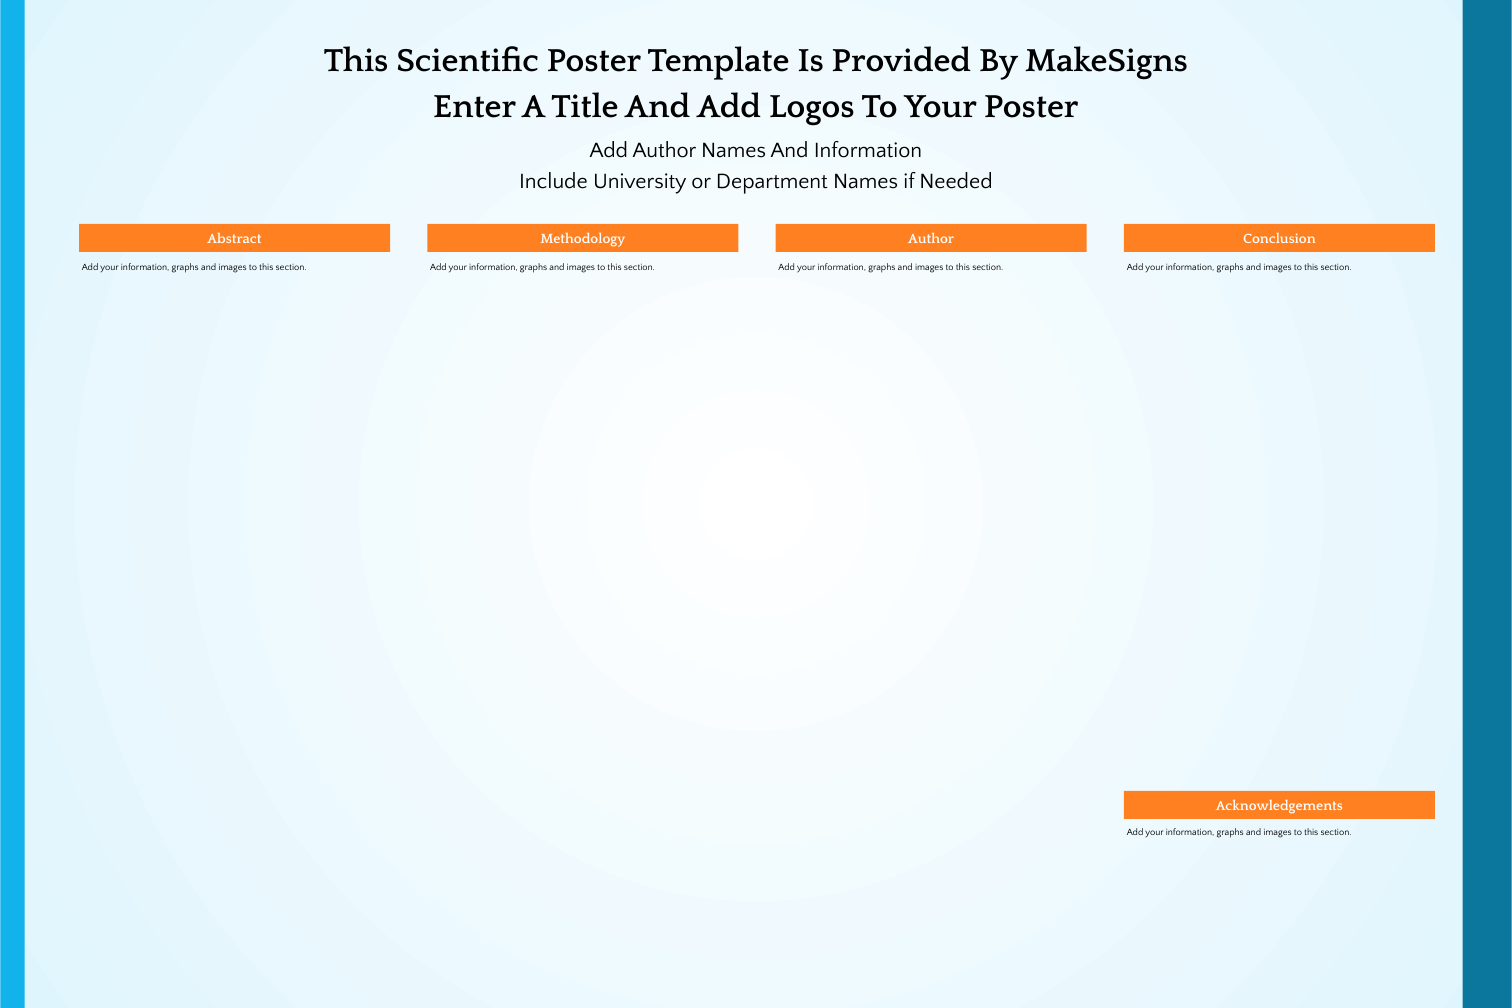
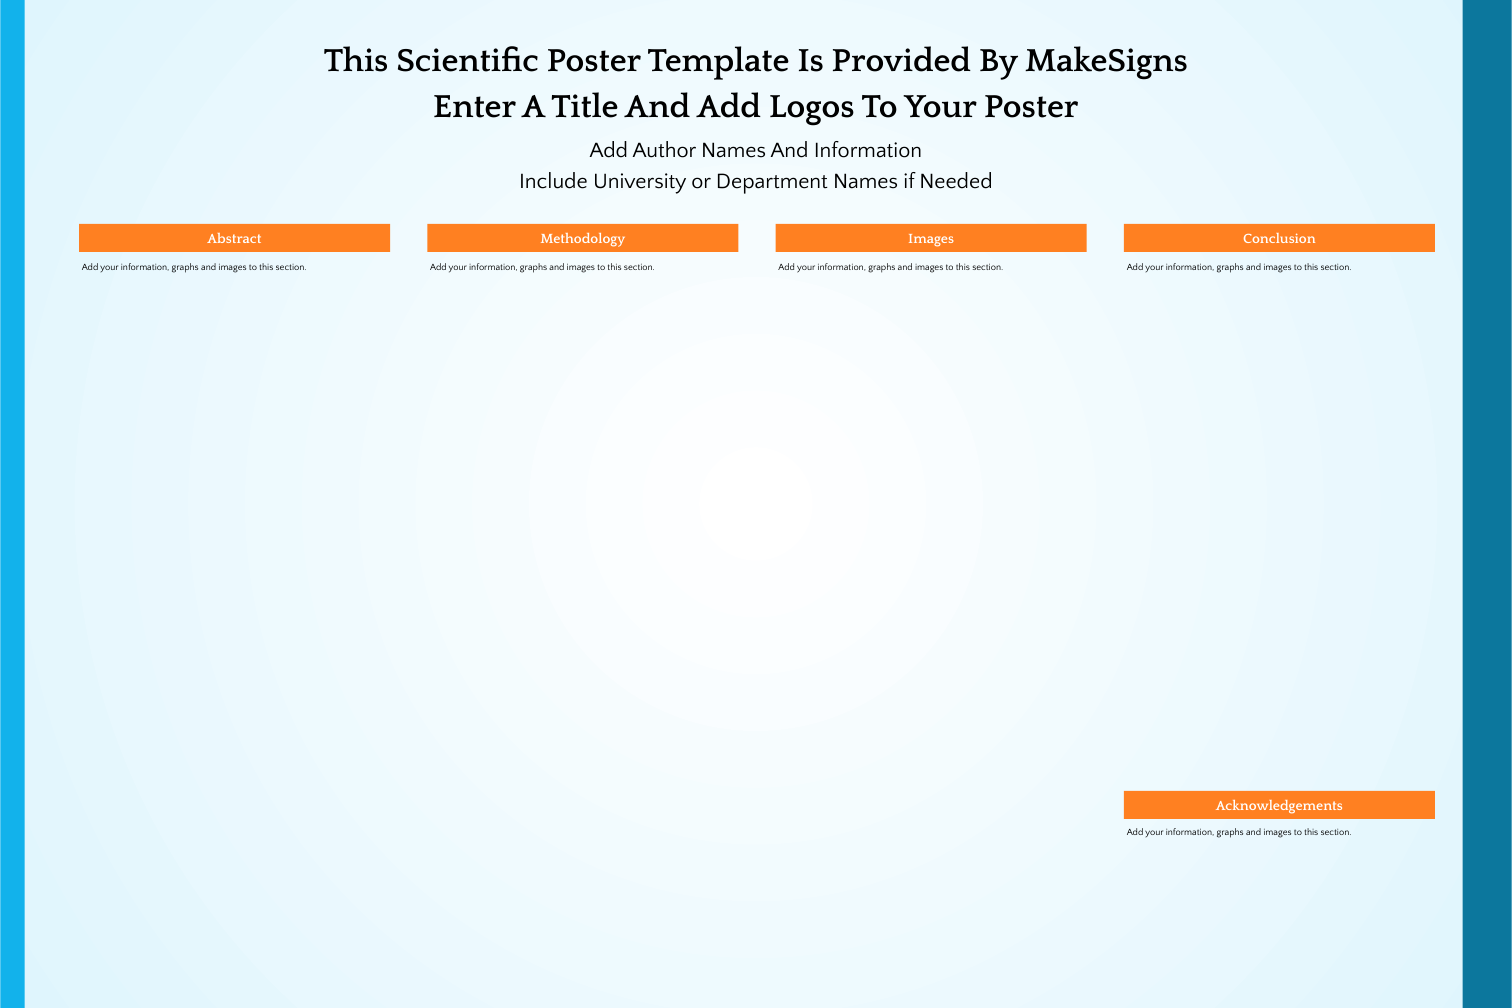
Author: Author -> Images (931, 239)
